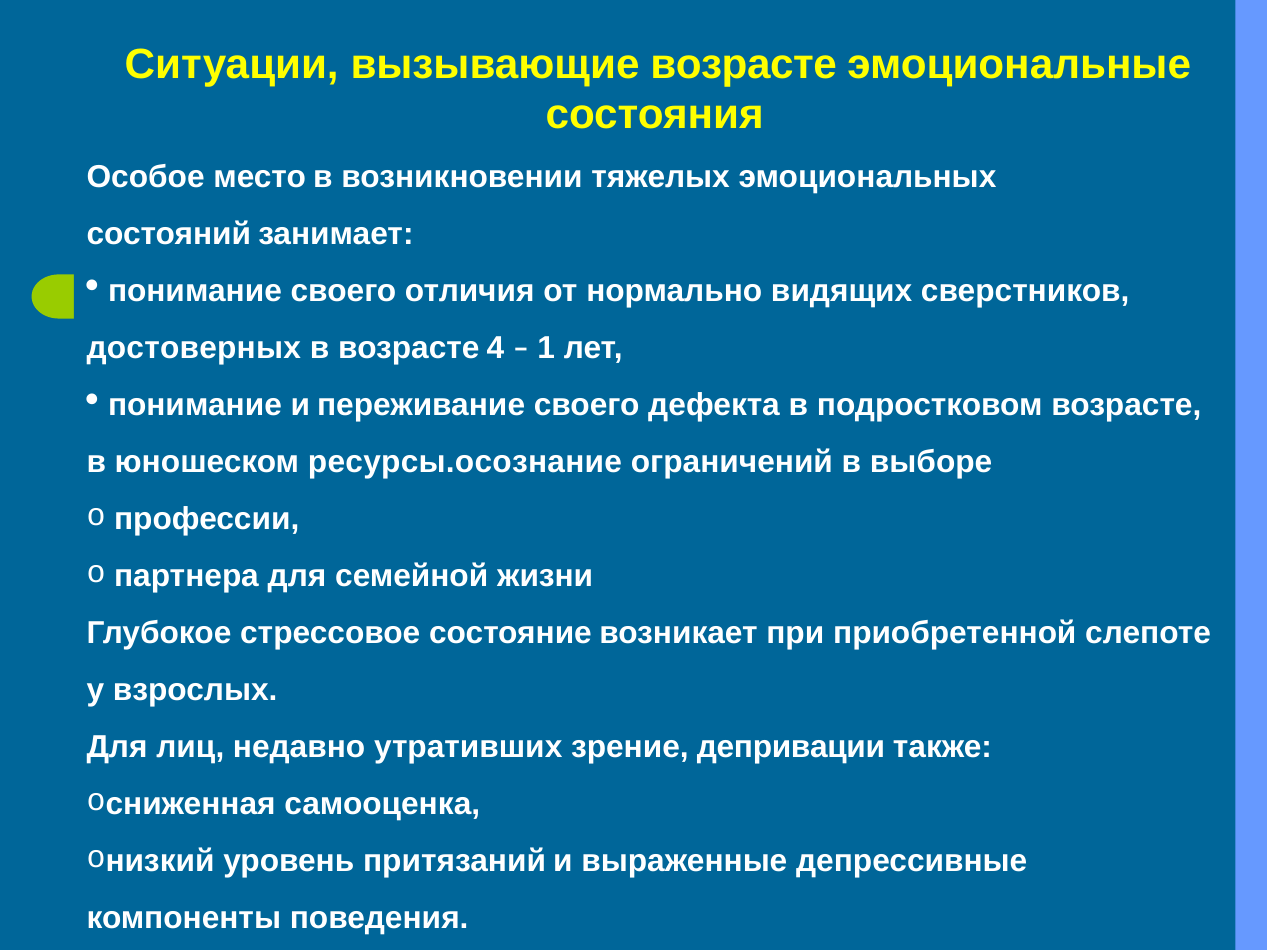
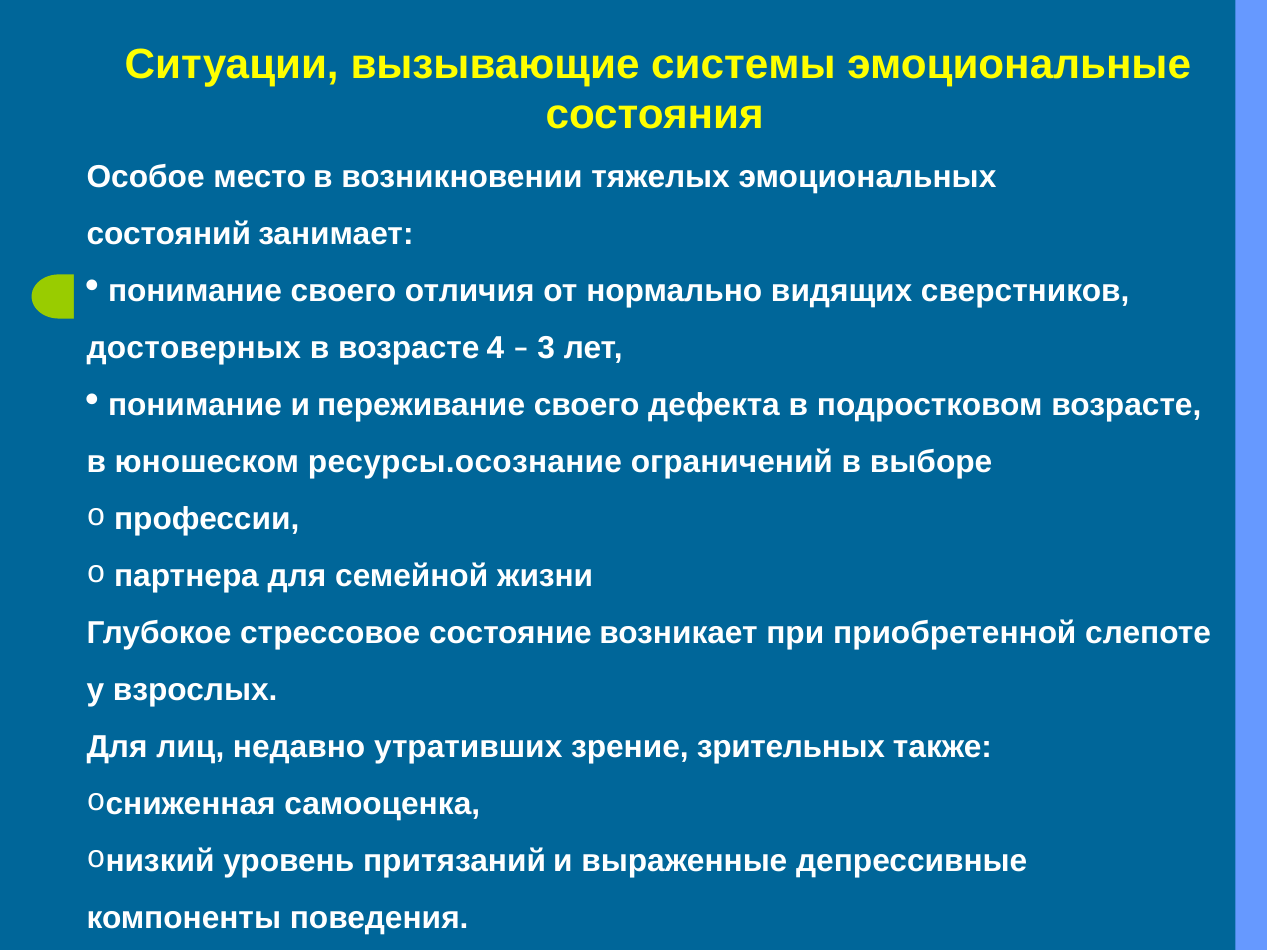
вызывающие возрасте: возрасте -> системы (743, 64)
1: 1 -> 3 (546, 349)
депривации: депривации -> зрительных (791, 748)
